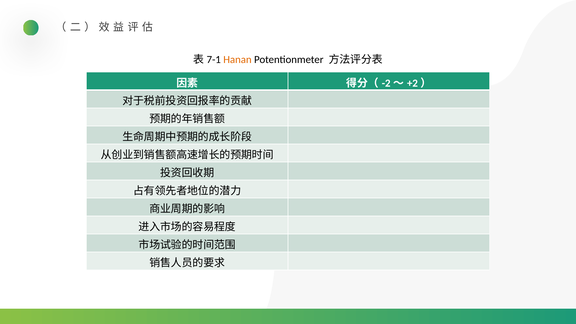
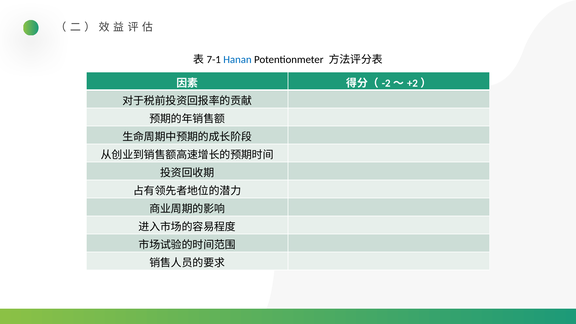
Hanan colour: orange -> blue (237, 60)
